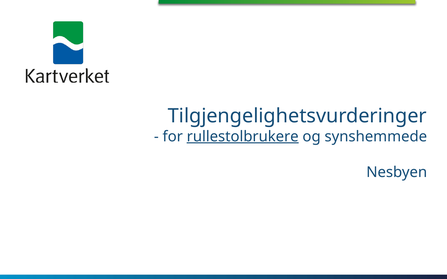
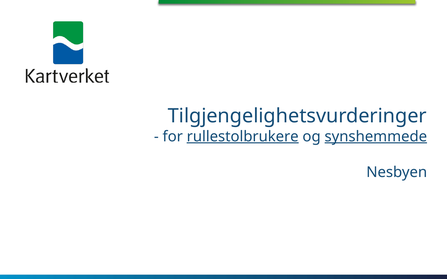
synshemmede underline: none -> present (376, 137)
